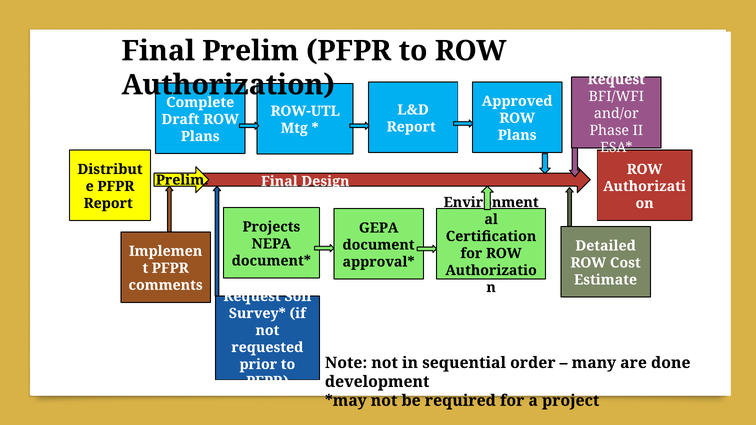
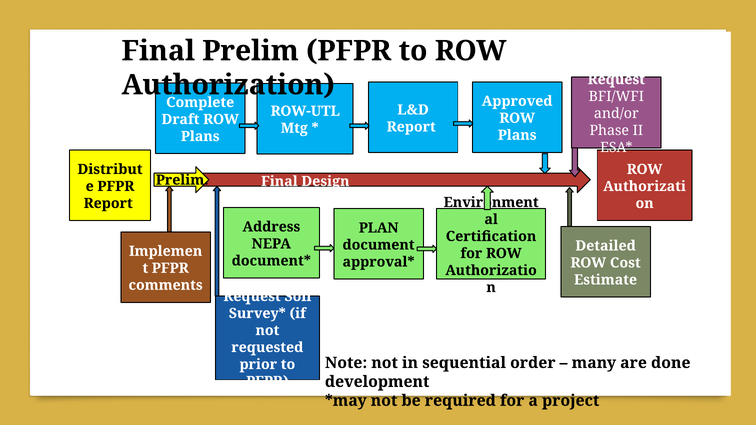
Projects: Projects -> Address (271, 227)
GEPA: GEPA -> PLAN (379, 228)
